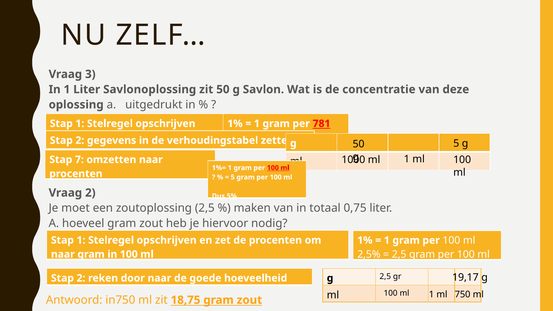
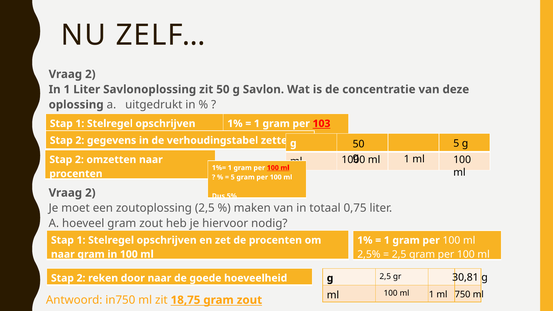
3: 3 -> 2 (90, 74)
781: 781 -> 103 (322, 124)
7: 7 -> 2 (79, 160)
19,17: 19,17 -> 30,81 (465, 277)
